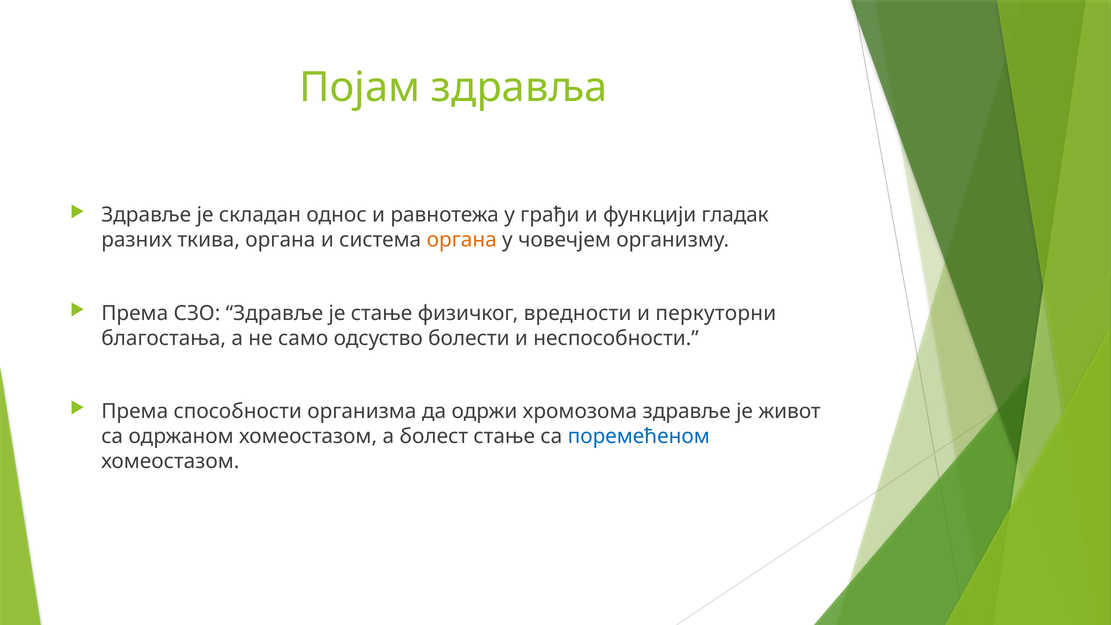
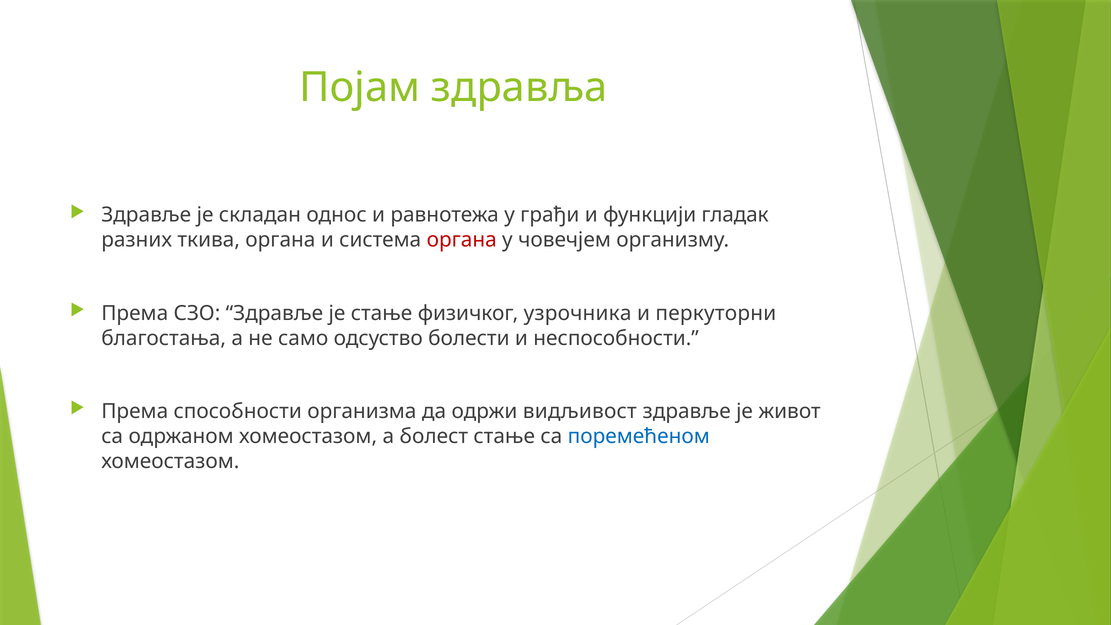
органа colour: orange -> red (462, 240)
вредности: вредности -> узрочника (578, 313)
хромозома: хромозома -> видљивост (580, 411)
